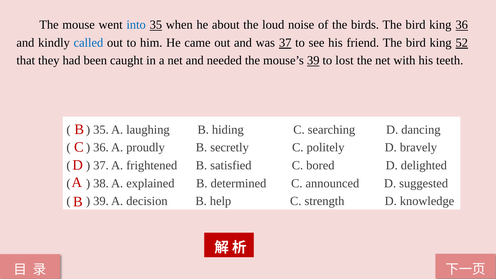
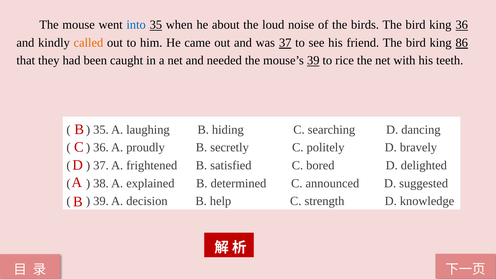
called colour: blue -> orange (88, 43)
52: 52 -> 86 (462, 43)
lost: lost -> rice (345, 61)
